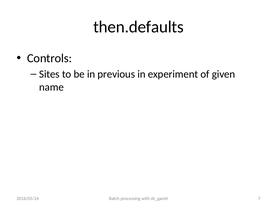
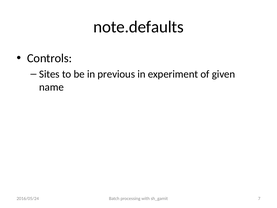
then.defaults: then.defaults -> note.defaults (138, 27)
